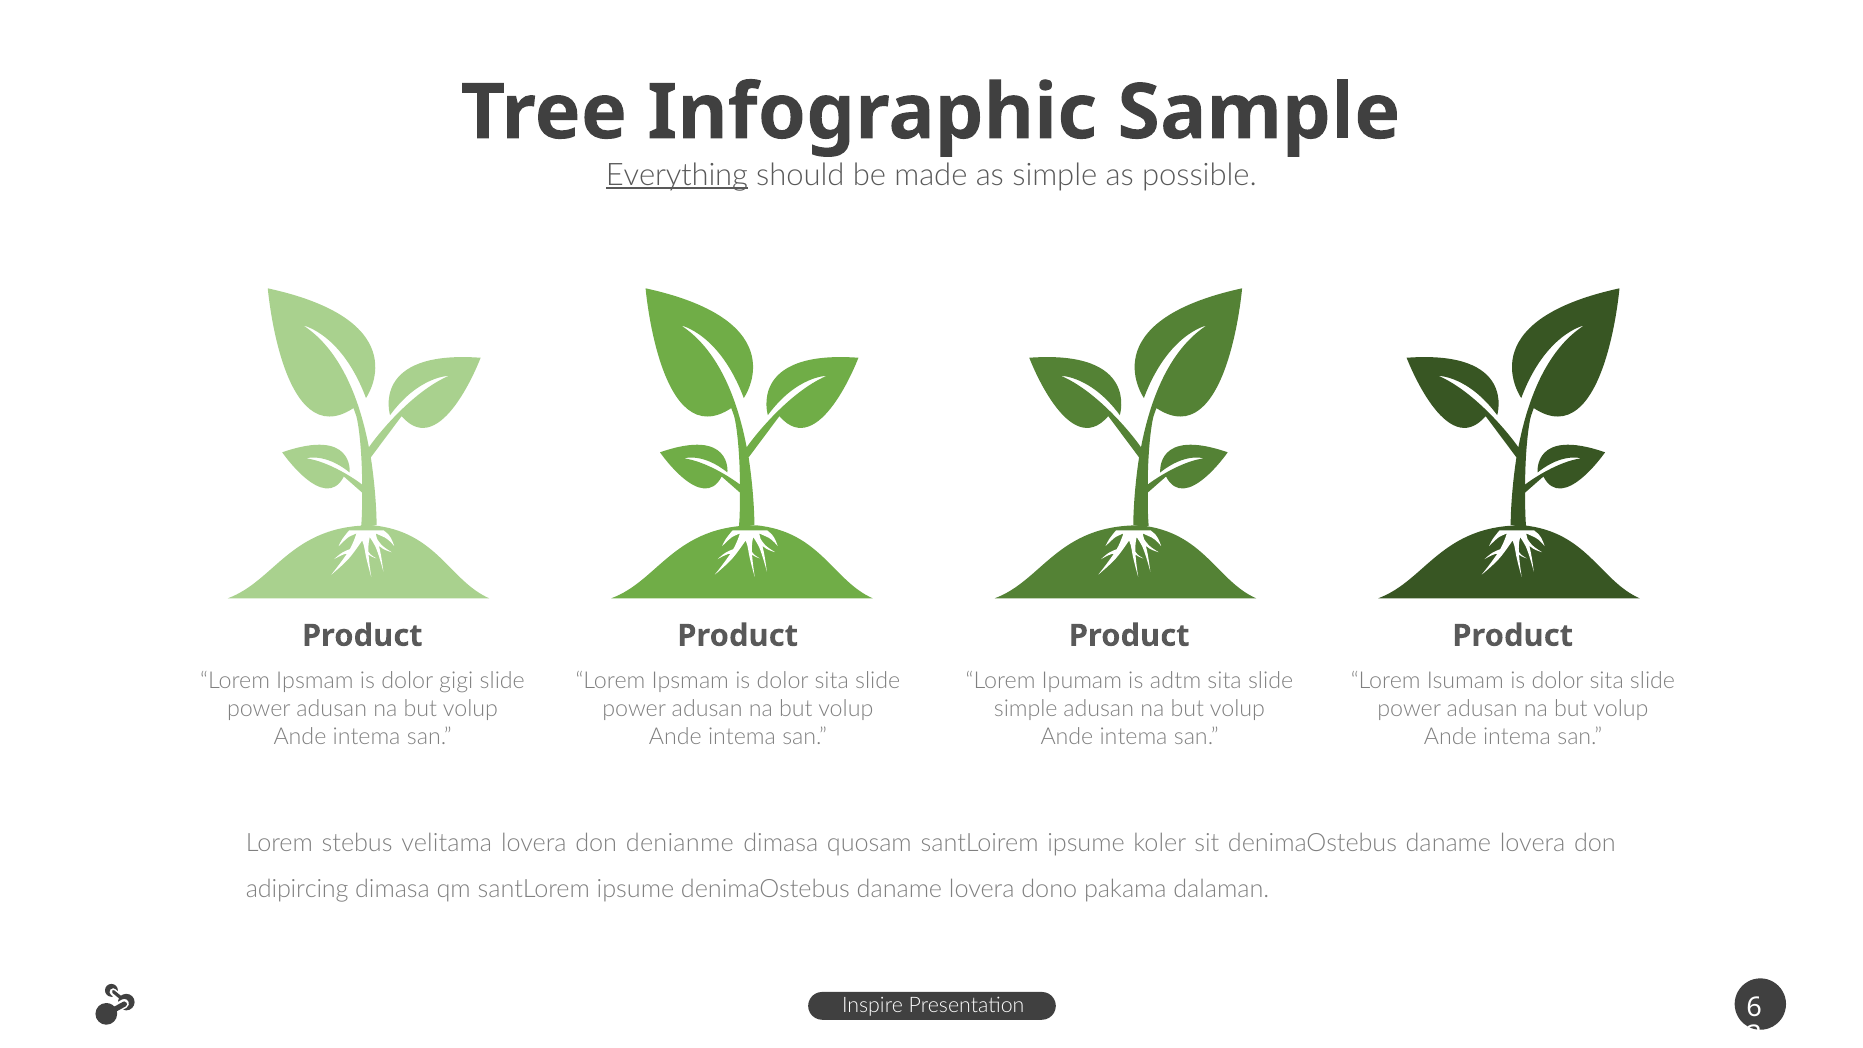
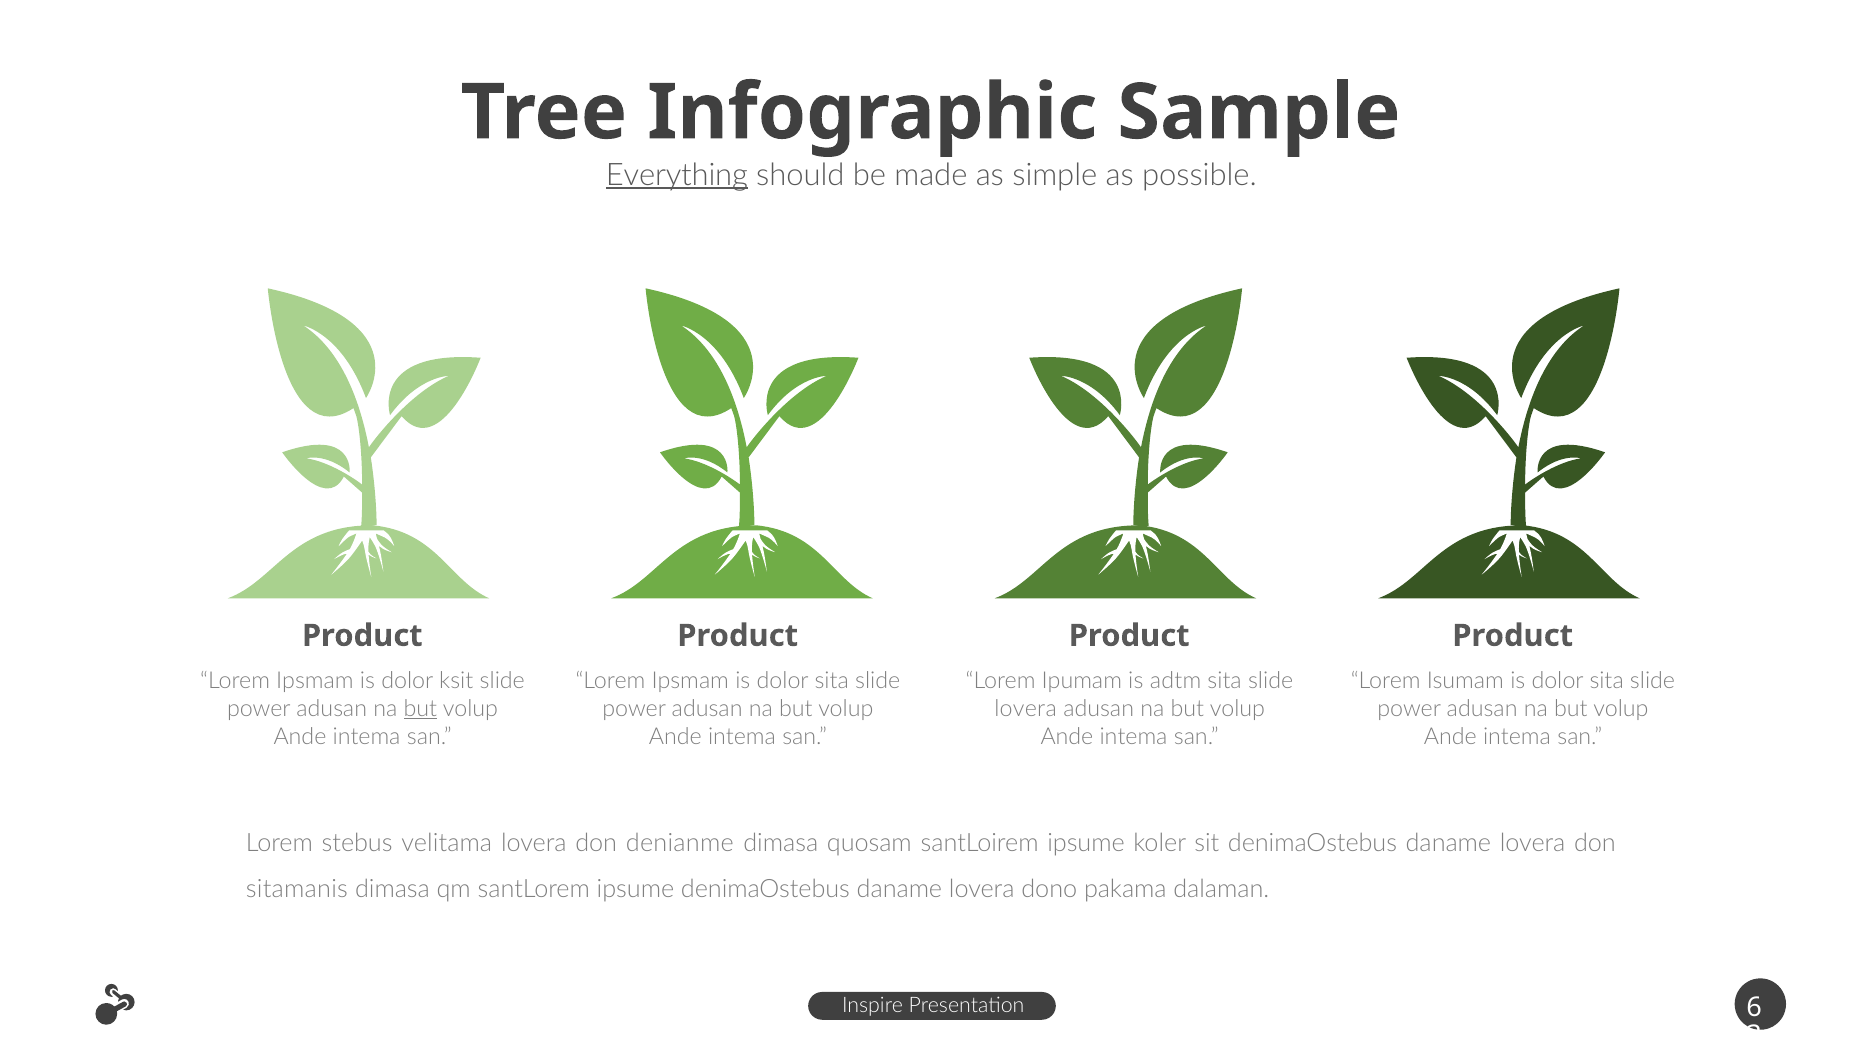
gigi: gigi -> ksit (456, 681)
but underline: none -> present (420, 709)
simple: simple -> lovera (1026, 709)
adipircing: adipircing -> sitamanis (297, 889)
